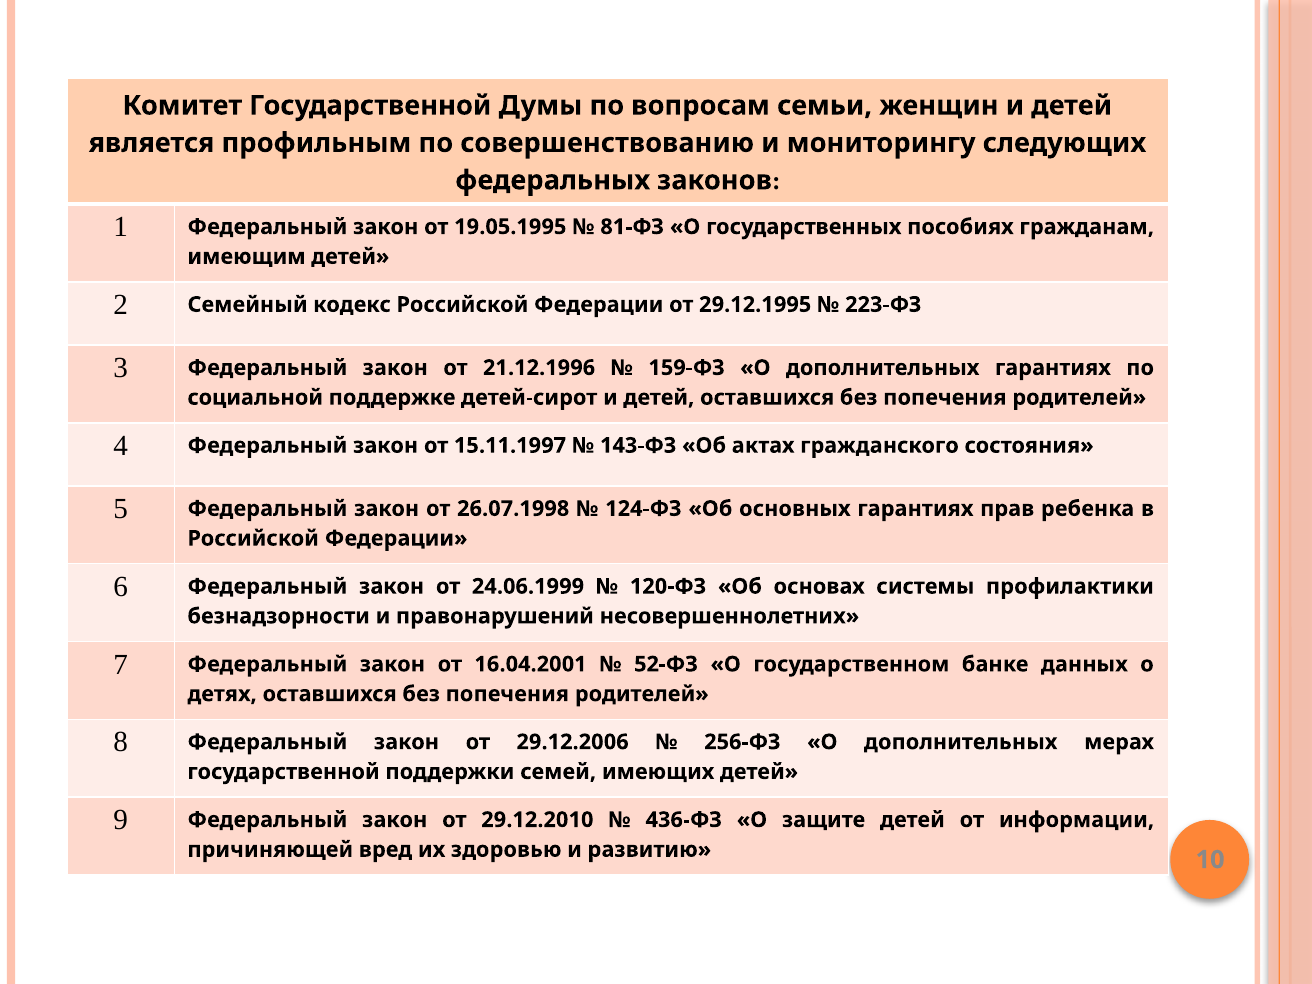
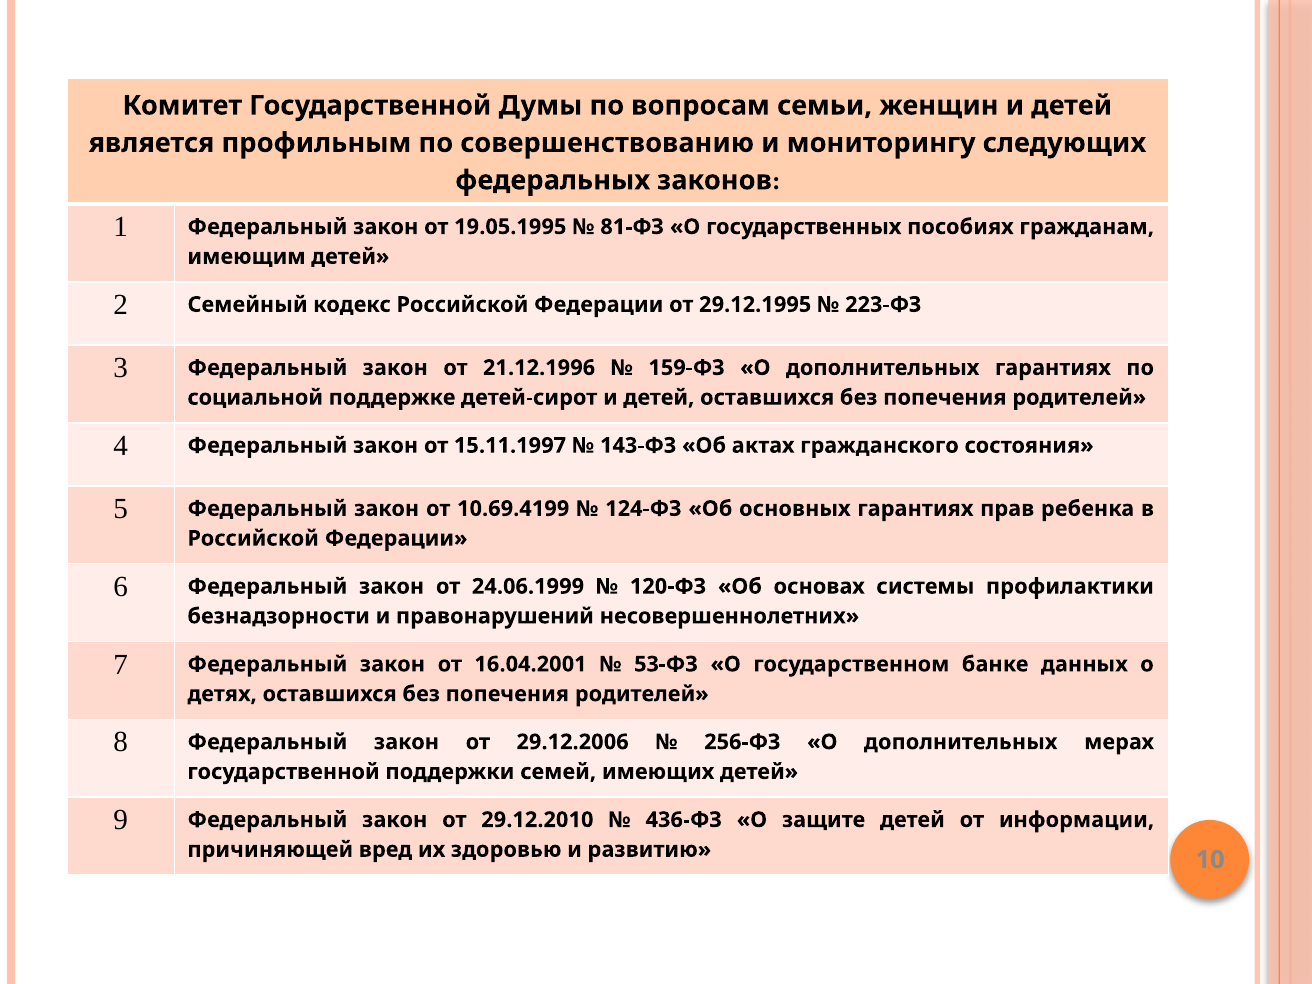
26.07.1998: 26.07.1998 -> 10.69.4199 (513, 509)
52-ФЗ: 52-ФЗ -> 53-ФЗ (666, 664)
